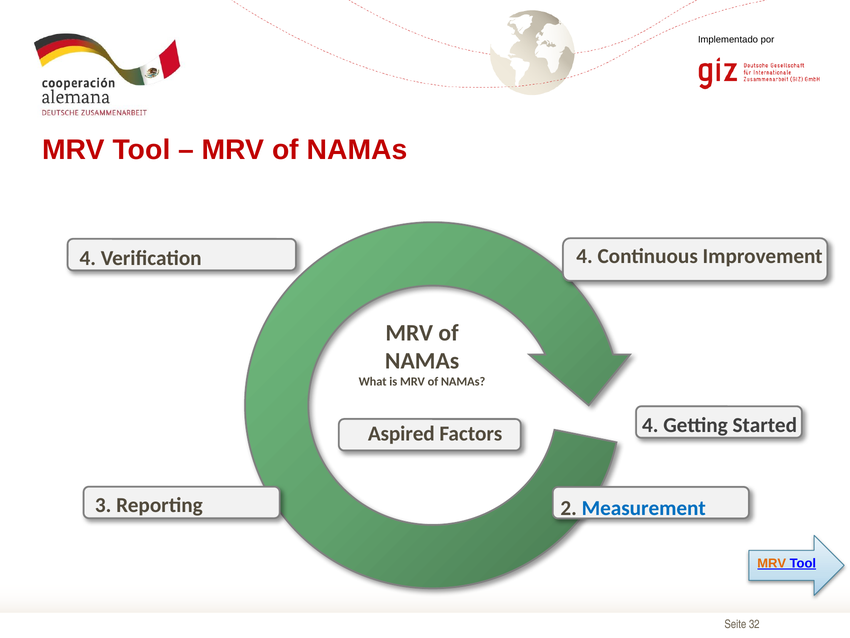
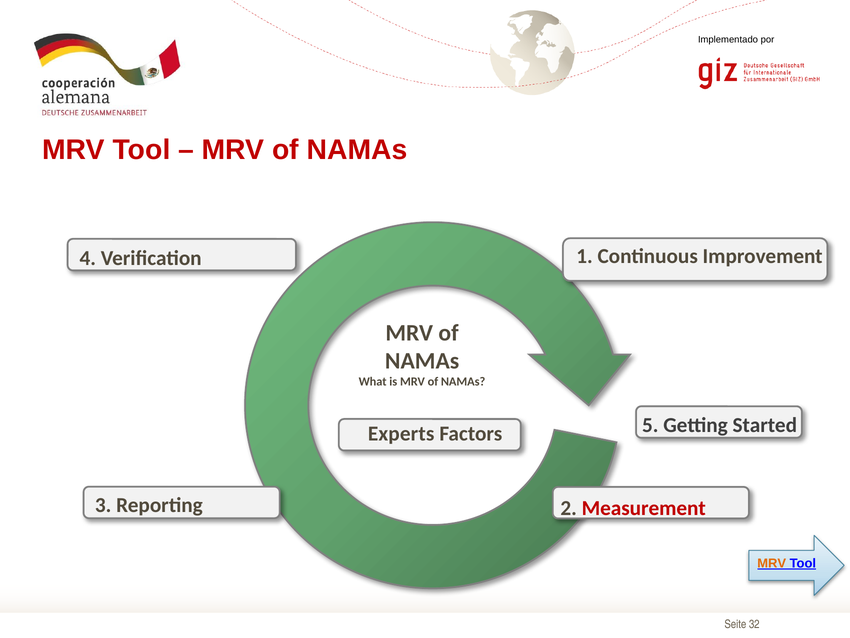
Verification 4: 4 -> 1 (585, 256)
Aspired: Aspired -> Experts (401, 434)
Factors 4: 4 -> 5 (650, 425)
Measurement colour: blue -> red (644, 508)
